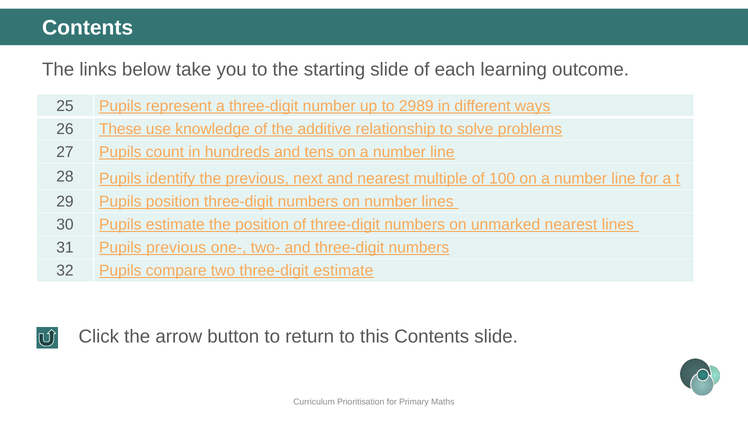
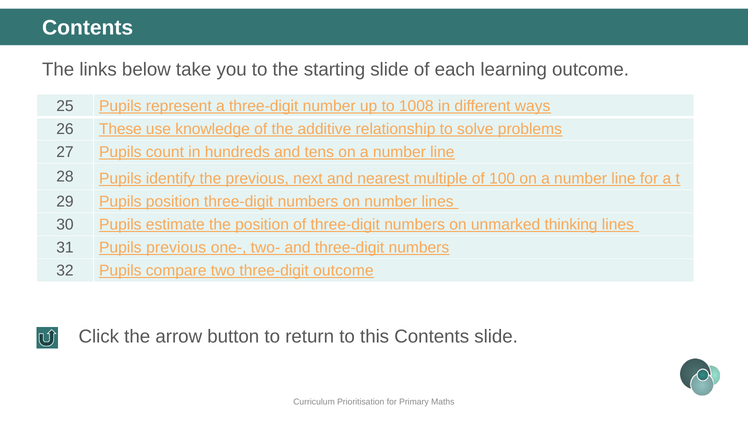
2989: 2989 -> 1008 (416, 106)
unmarked nearest: nearest -> thinking (571, 224)
three-digit estimate: estimate -> outcome (343, 271)
